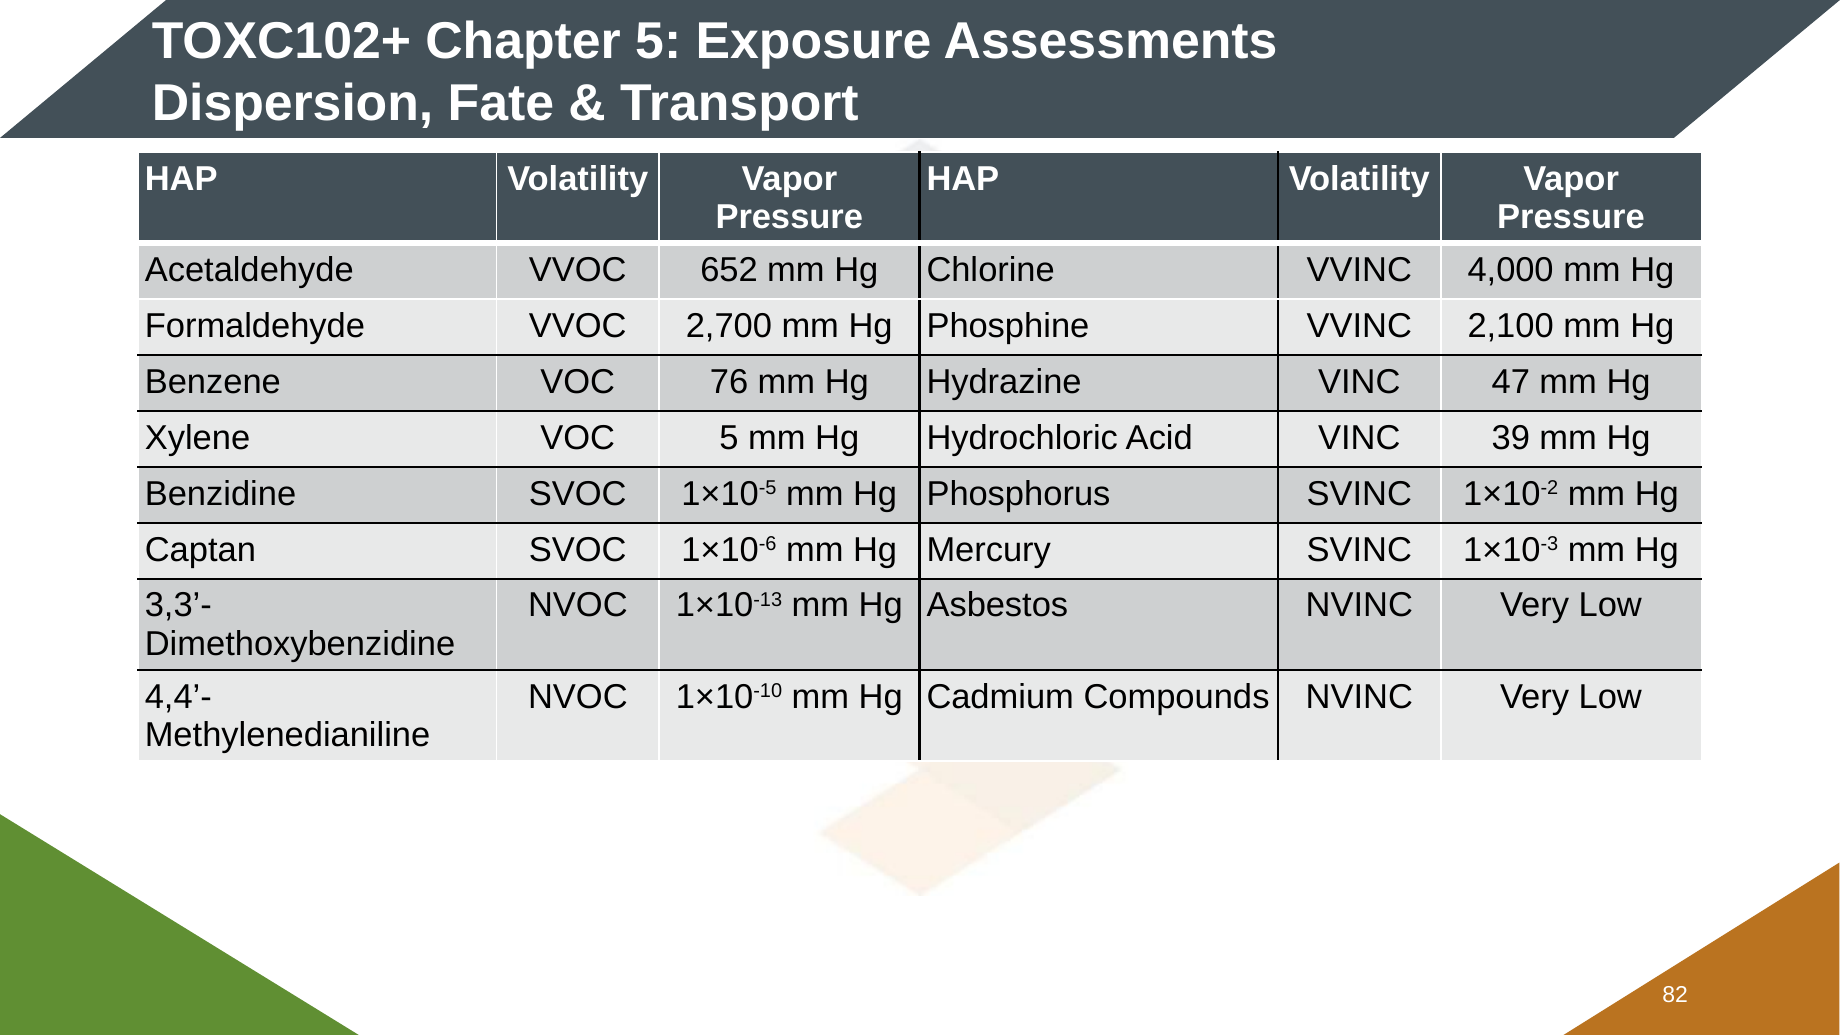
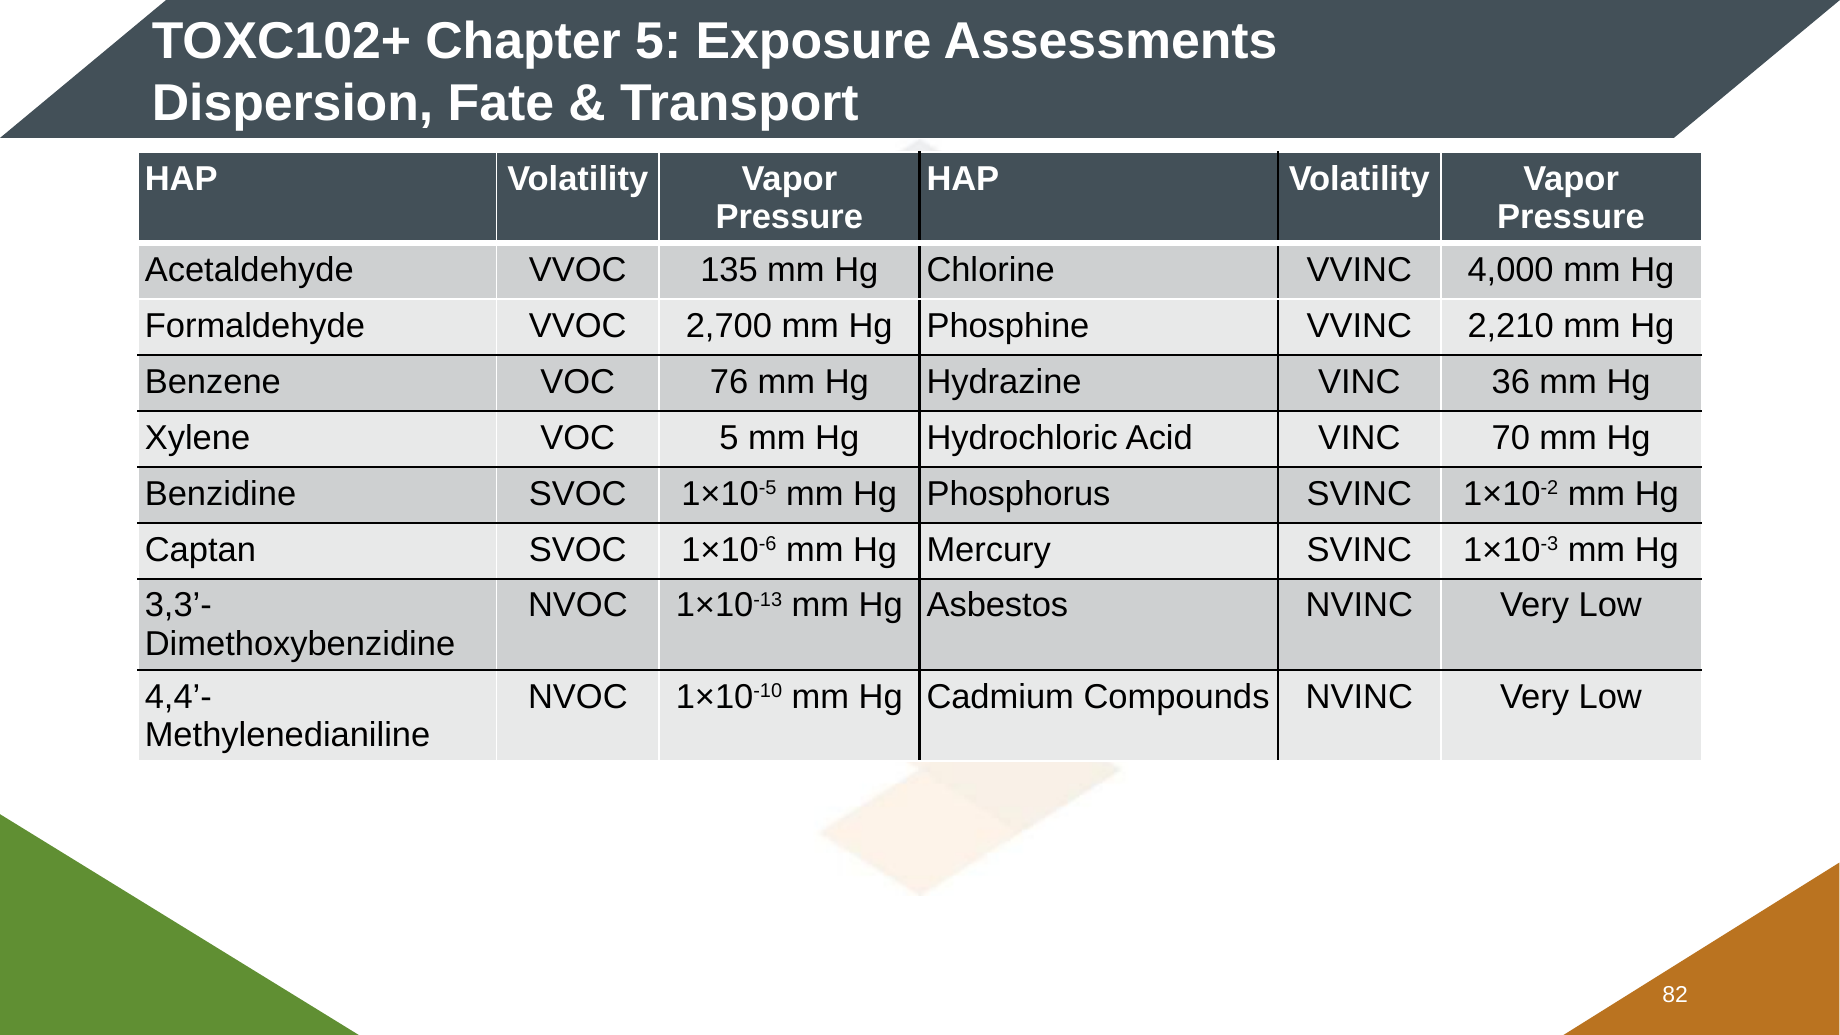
652: 652 -> 135 (729, 270)
2,100: 2,100 -> 2,210 (1511, 326)
47: 47 -> 36 (1511, 382)
39: 39 -> 70 (1511, 438)
